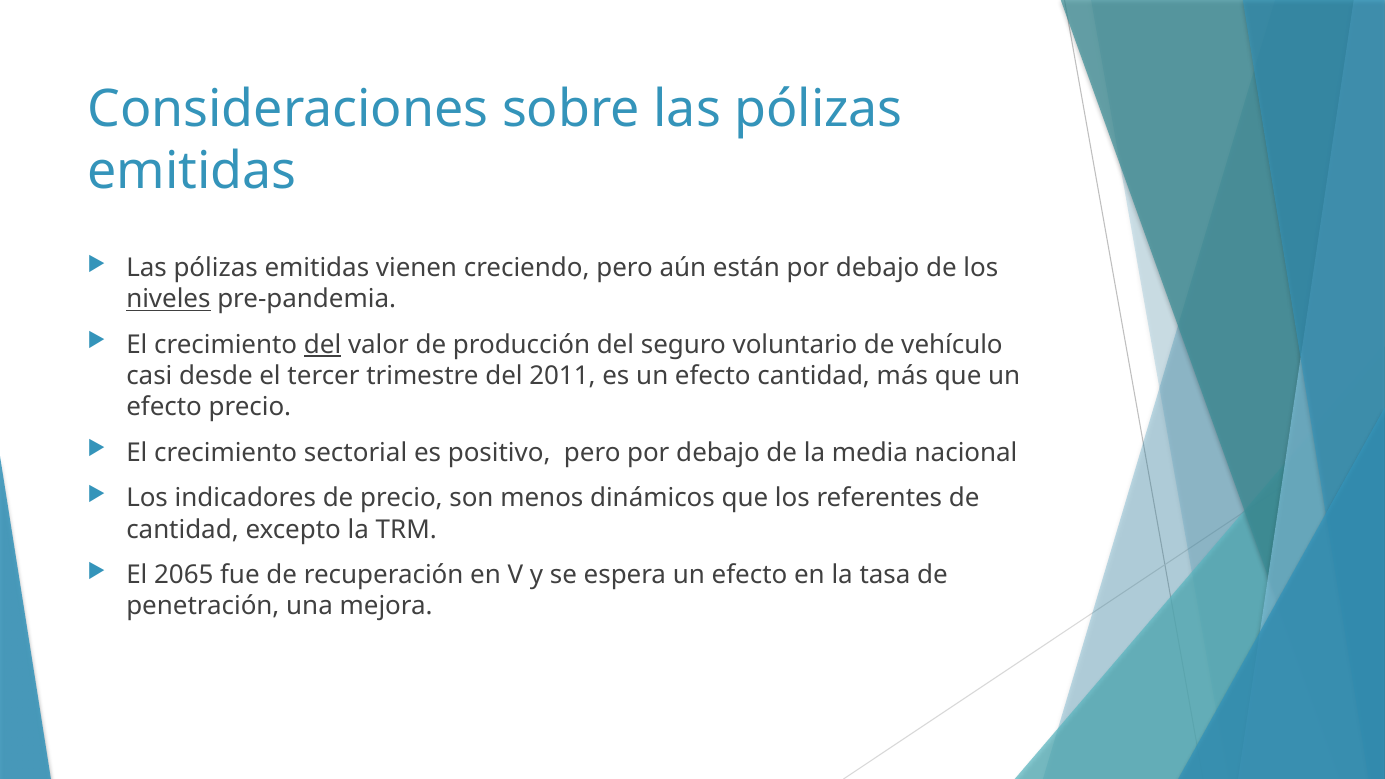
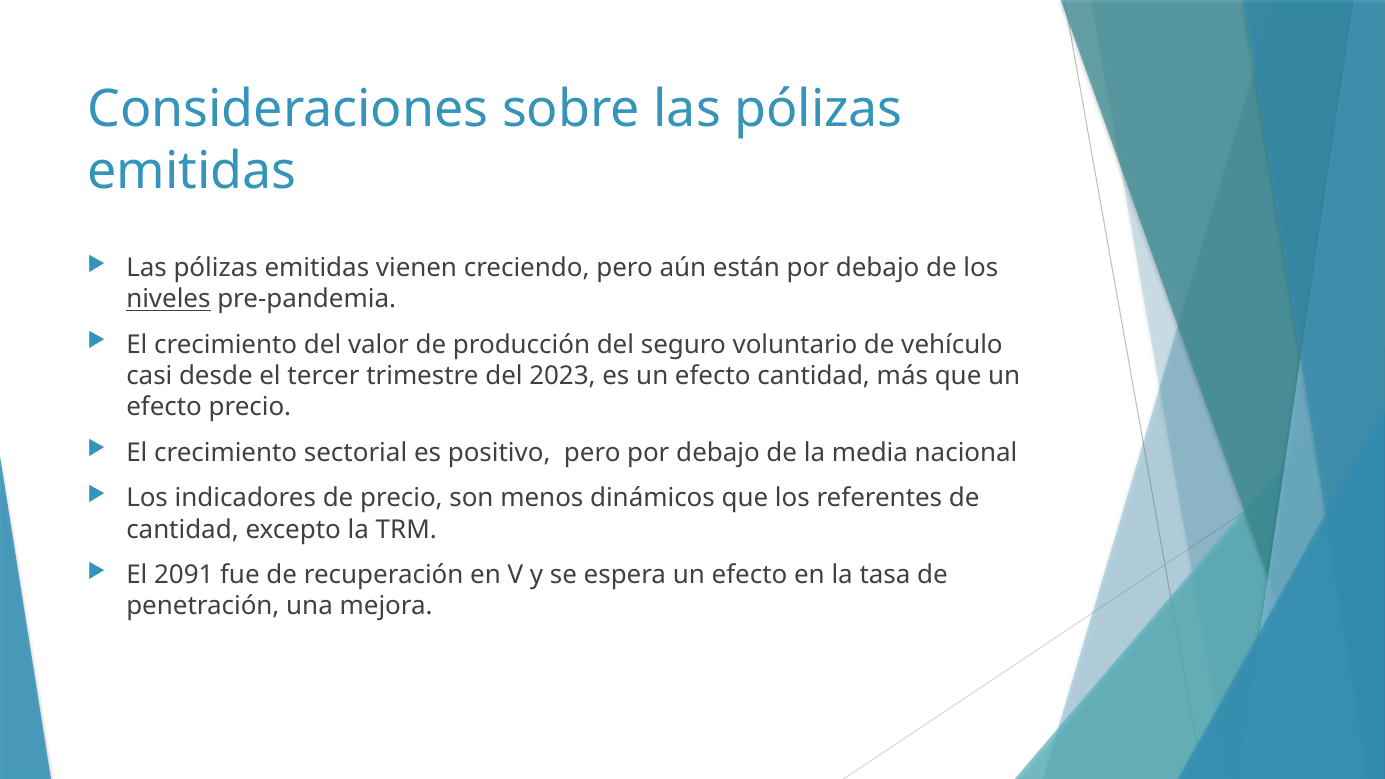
del underline: present -> none (323, 345)
2011: 2011 -> 2023 (562, 376)
2065: 2065 -> 2091 (184, 575)
